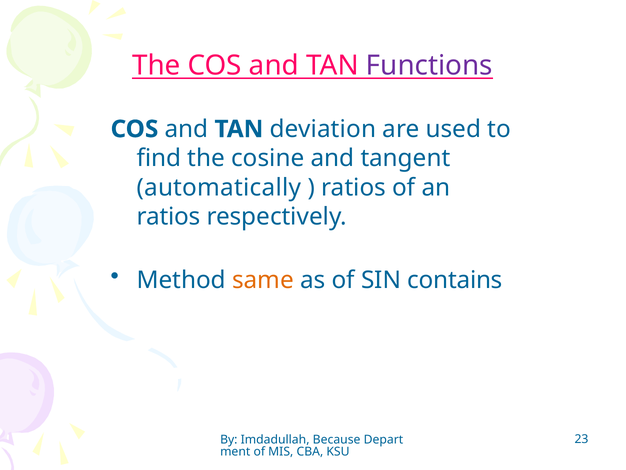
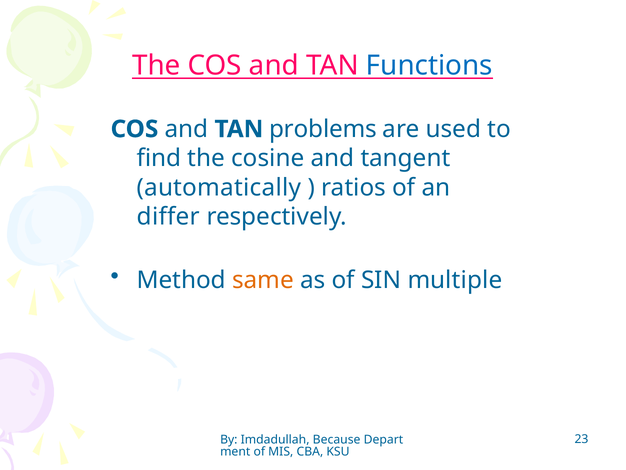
Functions colour: purple -> blue (429, 66)
deviation: deviation -> problems (323, 129)
ratios: ratios -> differ (168, 217)
contains: contains -> multiple (455, 280)
